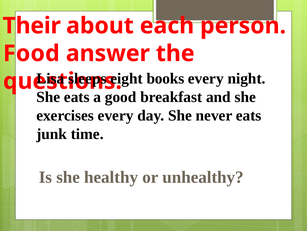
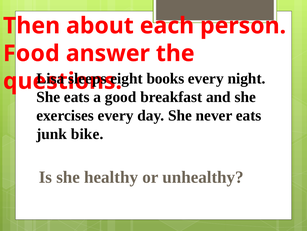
Their: Their -> Then (32, 26)
time: time -> bike (87, 134)
